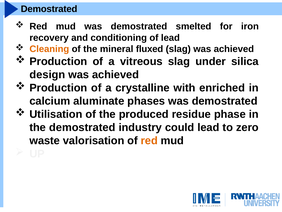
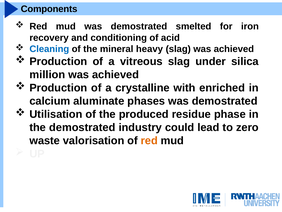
Demostrated: Demostrated -> Components (49, 9)
of lead: lead -> acid (170, 38)
Cleaning colour: orange -> blue (49, 49)
fluxed: fluxed -> heavy (149, 49)
design: design -> million (47, 74)
